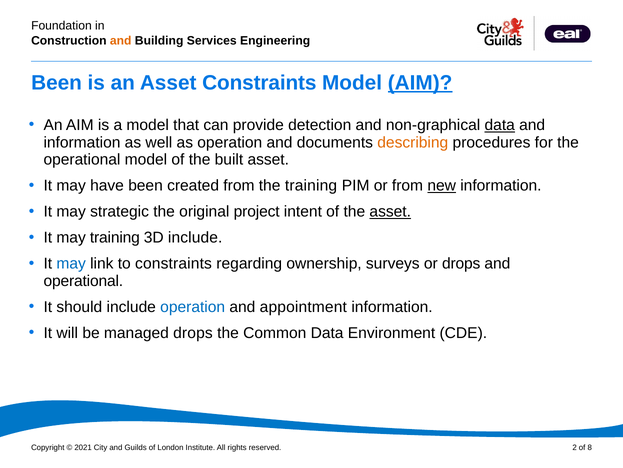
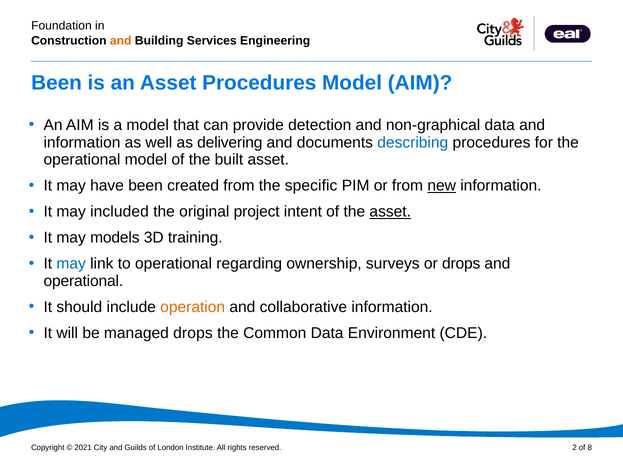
Asset Constraints: Constraints -> Procedures (259, 83)
AIM underline: present -> none (420, 83)
data underline: present -> none (500, 125)
as operation: operation -> delivering (230, 142)
describing colour: orange -> blue (413, 142)
the training: training -> specific (311, 186)
strategic: strategic -> included (120, 211)
may training: training -> models (115, 237)
3D include: include -> training (195, 237)
to constraints: constraints -> operational (174, 263)
operation colour: blue -> orange (193, 307)
appointment: appointment -> collaborative (303, 307)
